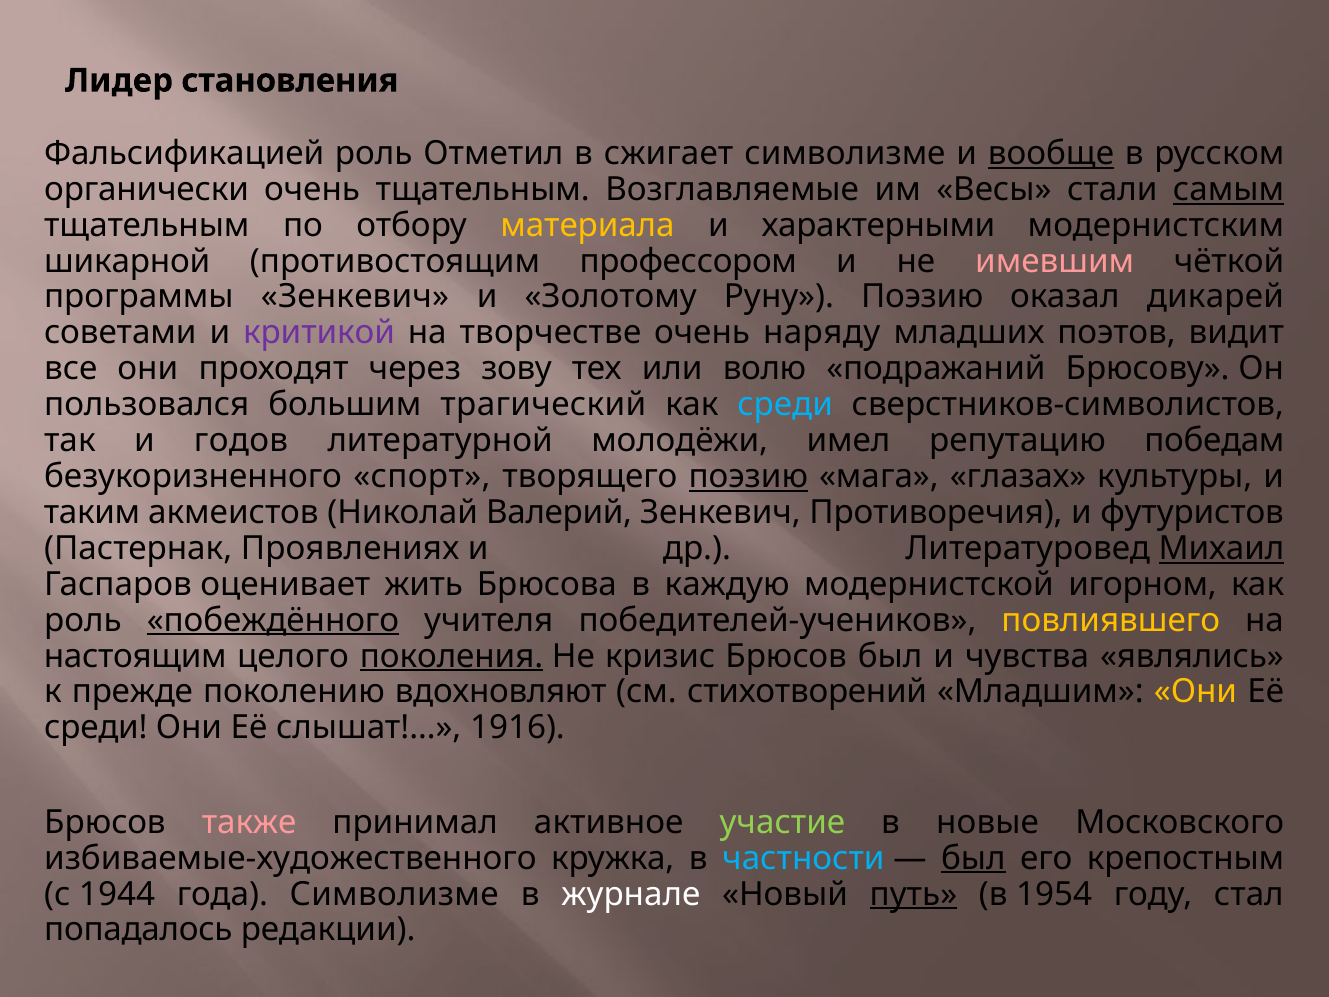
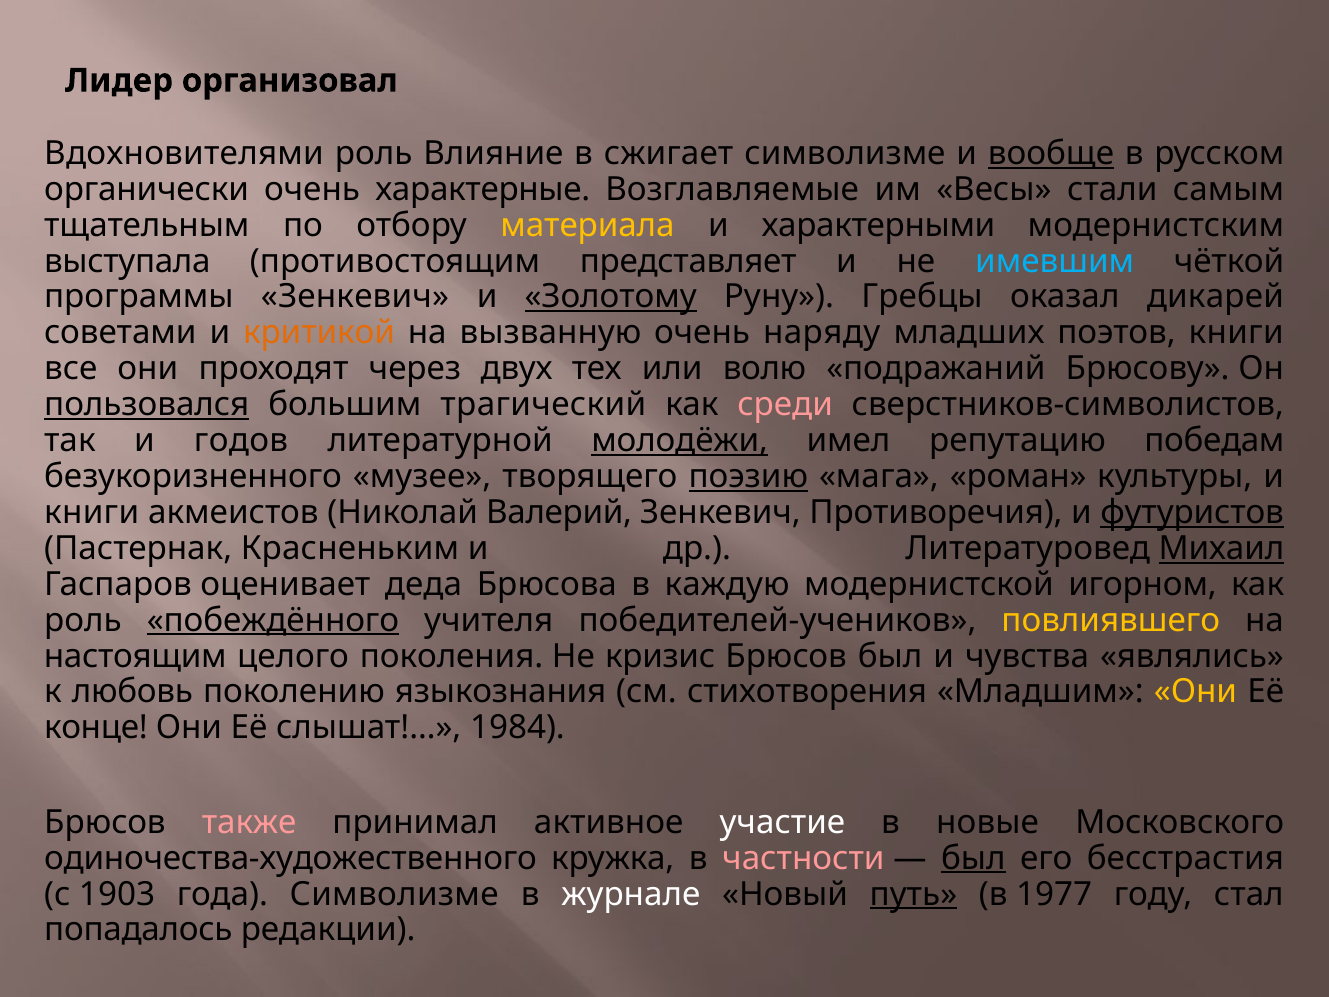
становления: становления -> организовал (290, 81)
Фальсификацией: Фальсификацией -> Вдохновителями (184, 153)
Отметил: Отметил -> Влияние (493, 153)
очень тщательным: тщательным -> характерные (483, 189)
самым underline: present -> none (1229, 189)
шикарной: шикарной -> выступала (127, 261)
профессором: профессором -> представляет (688, 261)
имевшим colour: pink -> light blue (1055, 261)
Золотому underline: none -> present (611, 297)
Руну Поэзию: Поэзию -> Гребцы (922, 297)
критикой colour: purple -> orange (319, 333)
творчестве: творчестве -> вызванную (551, 333)
поэтов видит: видит -> книги (1236, 333)
зову: зову -> двух (517, 369)
пользовался underline: none -> present (147, 405)
среди colour: light blue -> pink (785, 405)
молодёжи underline: none -> present (680, 441)
спорт: спорт -> музее (422, 476)
глазах: глазах -> роман (1018, 476)
таким: таким -> книги (92, 512)
футуристов underline: none -> present (1192, 512)
Проявлениях: Проявлениях -> Красненьким (350, 548)
жить: жить -> деда (423, 584)
поколения underline: present -> none (452, 656)
прежде: прежде -> любовь (132, 692)
вдохновляют: вдохновляют -> языкознания (501, 692)
стихотворений: стихотворений -> стихотворения (807, 692)
среди: среди -> конце (96, 728)
1916: 1916 -> 1984 (518, 728)
участие colour: light green -> white (782, 822)
избиваемые-художественного: избиваемые-художественного -> одиночества-художественного (291, 858)
частности colour: light blue -> pink (803, 858)
крепостным: крепостным -> бесстрастия (1185, 858)
1944: 1944 -> 1903 (117, 894)
1954: 1954 -> 1977 (1054, 894)
